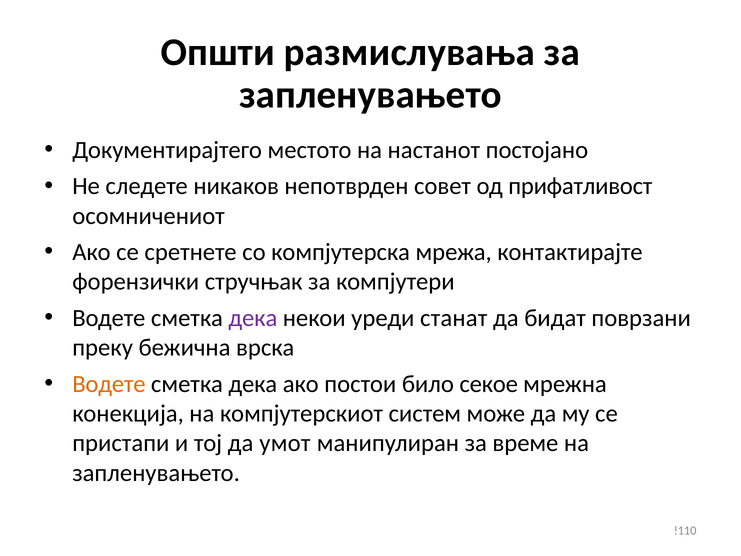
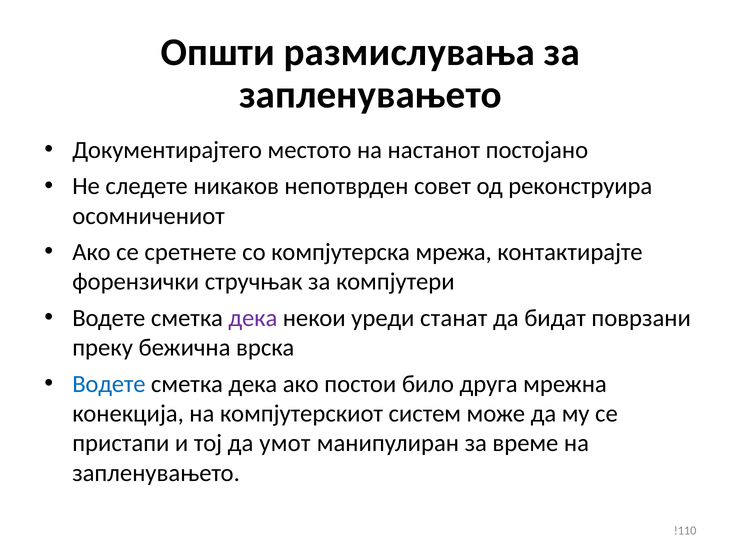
прифатливост: прифатливост -> реконструира (580, 186)
Водете colour: orange -> blue (109, 384)
секое: секое -> друга (489, 384)
